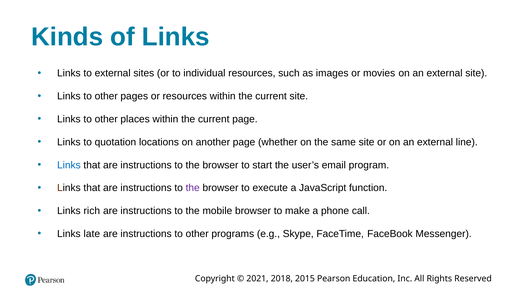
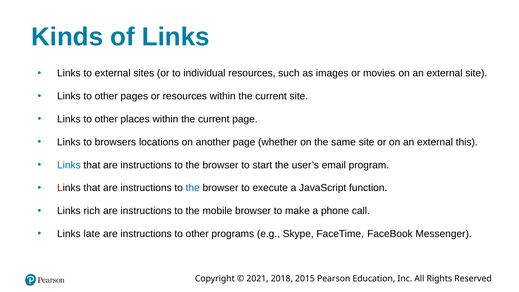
quotation: quotation -> browsers (115, 142)
line: line -> this (467, 142)
the colour: purple -> blue (193, 188)
